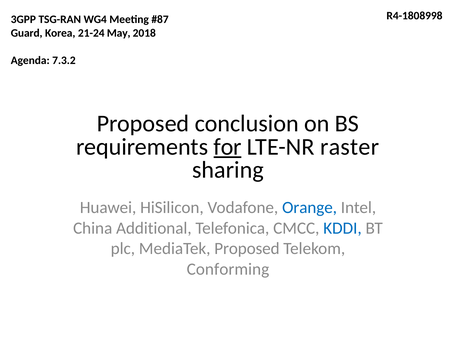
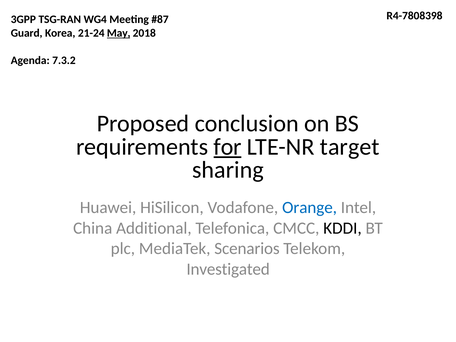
R4-1808998: R4-1808998 -> R4-7808398 (414, 16)
May underline: none -> present (119, 33)
raster: raster -> target (350, 147)
KDDI colour: blue -> black (342, 228)
MediaTek Proposed: Proposed -> Scenarios (247, 249)
Conforming: Conforming -> Investigated (228, 269)
